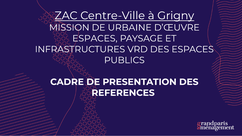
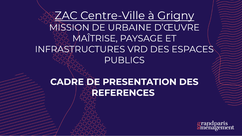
ESPACES: ESPACES -> MAÎTRISE (95, 38)
